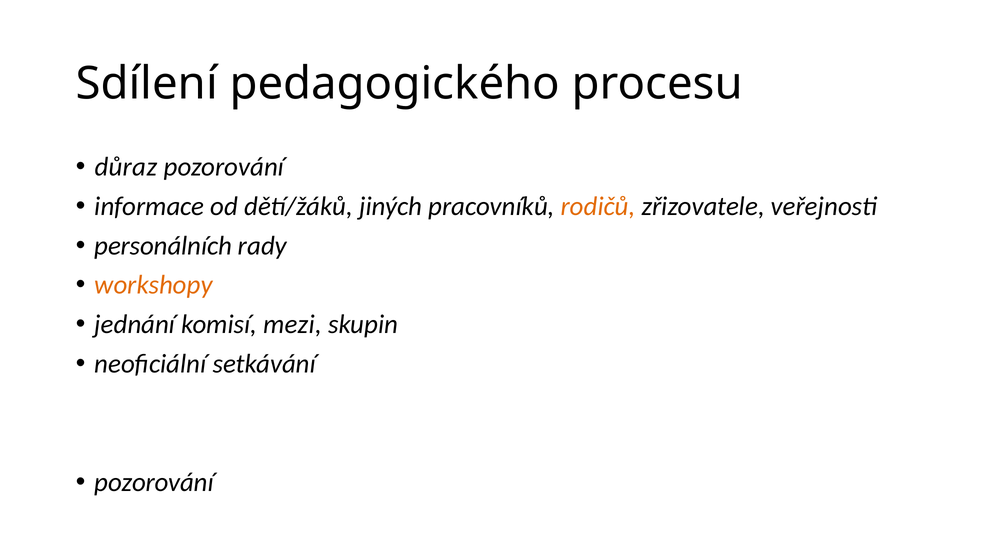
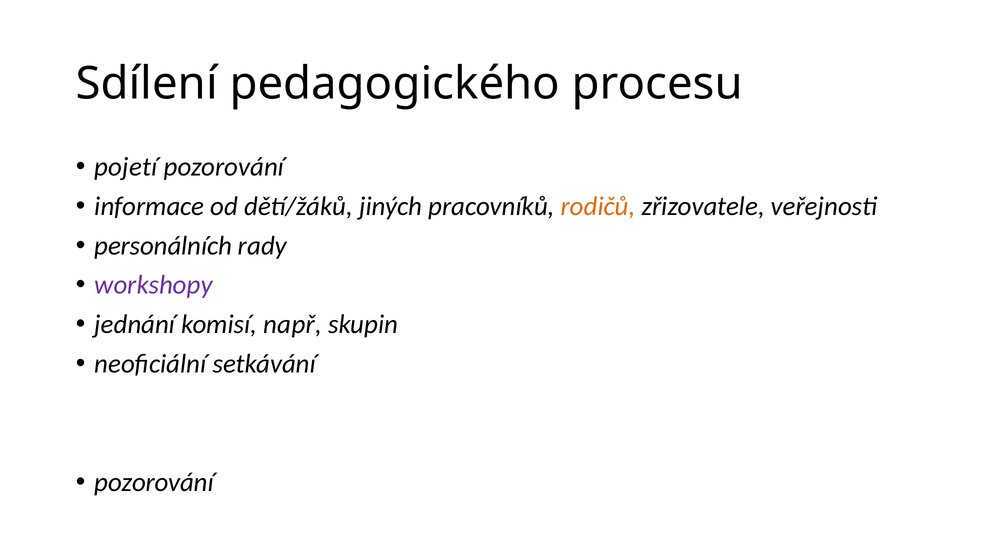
důraz: důraz -> pojetí (126, 167)
workshopy colour: orange -> purple (154, 285)
mezi: mezi -> např (293, 325)
